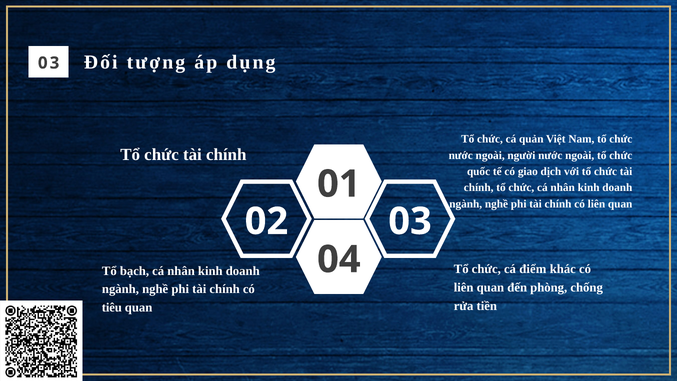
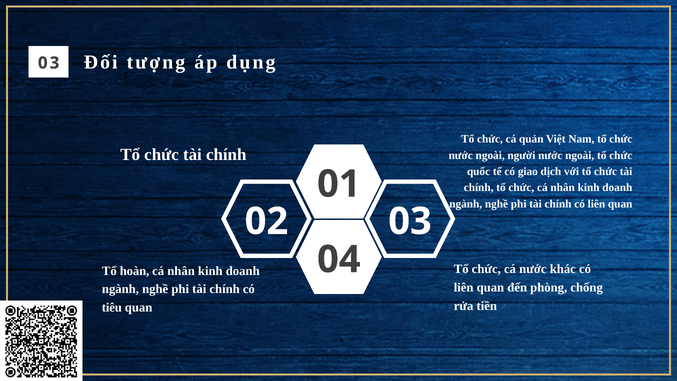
cá điểm: điểm -> nước (533, 269)
bạch: bạch -> hoàn (135, 271)
